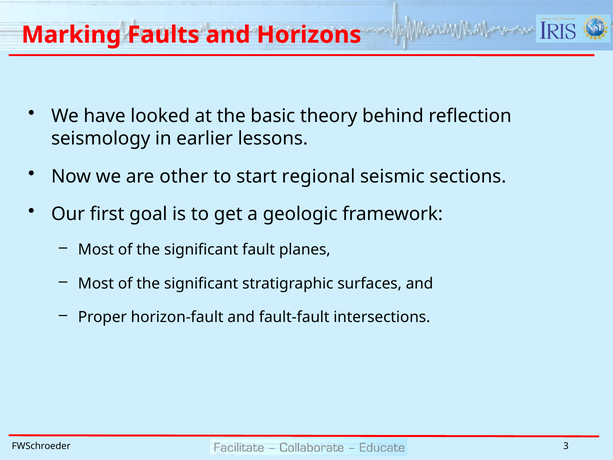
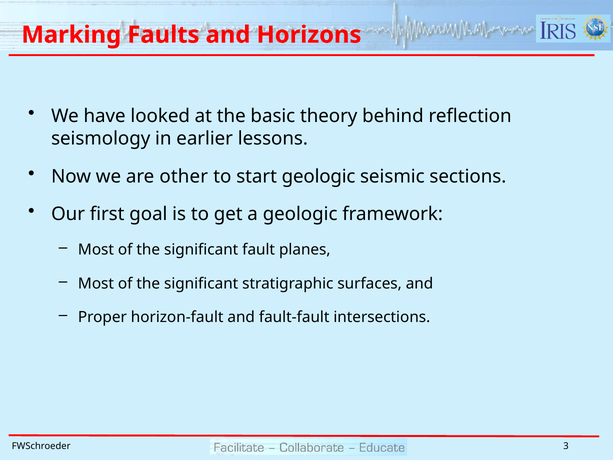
start regional: regional -> geologic (319, 176)
